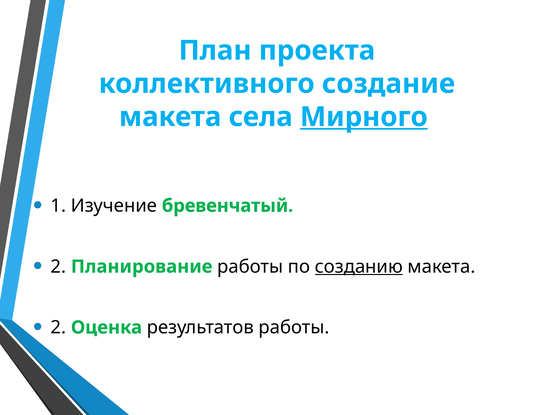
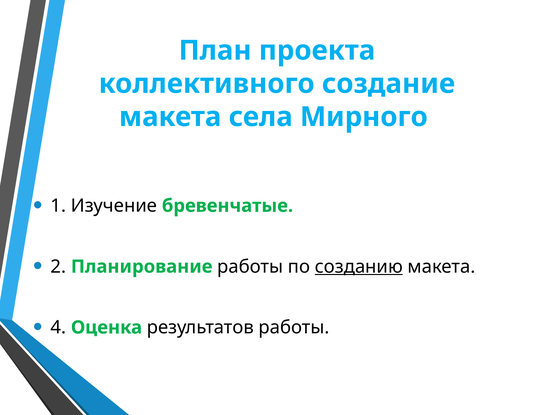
Мирного underline: present -> none (364, 117)
бревенчатый: бревенчатый -> бревенчатые (227, 206)
2: 2 -> 4 (58, 328)
